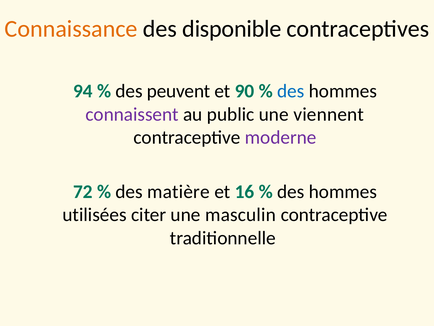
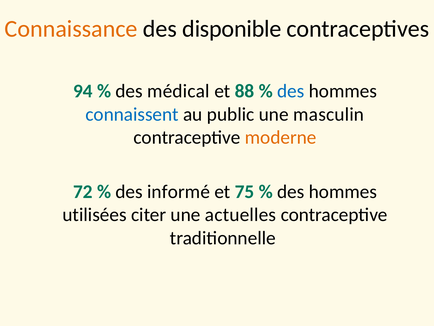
peuvent: peuvent -> médical (178, 91)
90: 90 -> 88 (245, 91)
connaissent colour: purple -> blue (132, 114)
viennent: viennent -> masculin (329, 114)
moderne colour: purple -> orange (281, 137)
matière: matière -> informé (178, 191)
16: 16 -> 75 (245, 191)
masculin: masculin -> actuelles (240, 215)
